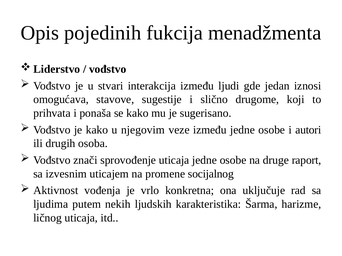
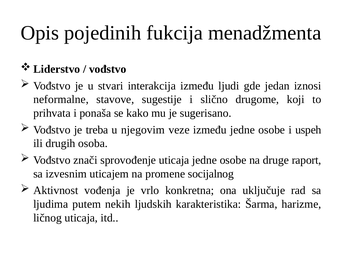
omogućava: omogućava -> neformalne (61, 100)
je kako: kako -> treba (97, 130)
autori: autori -> uspeh (308, 130)
